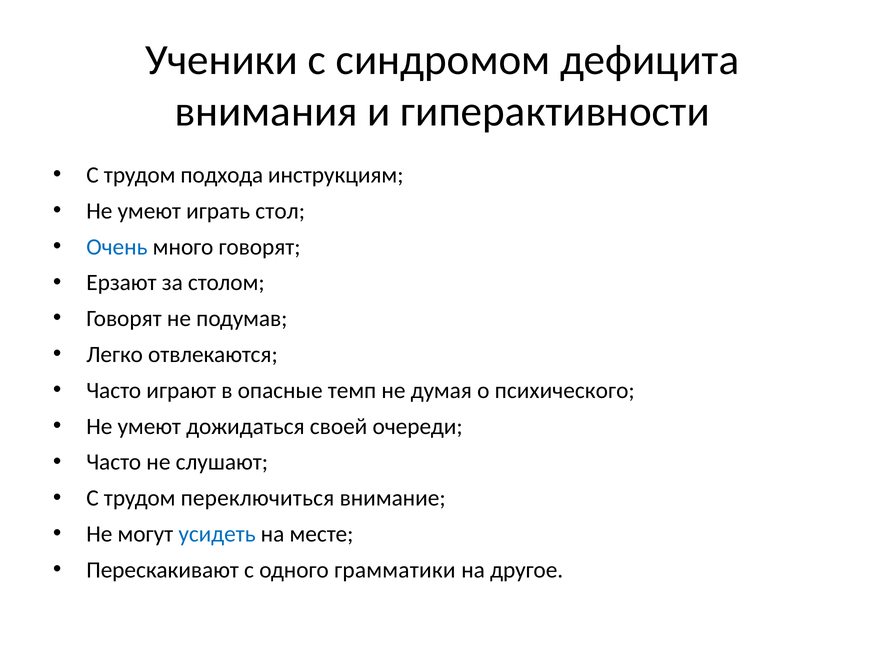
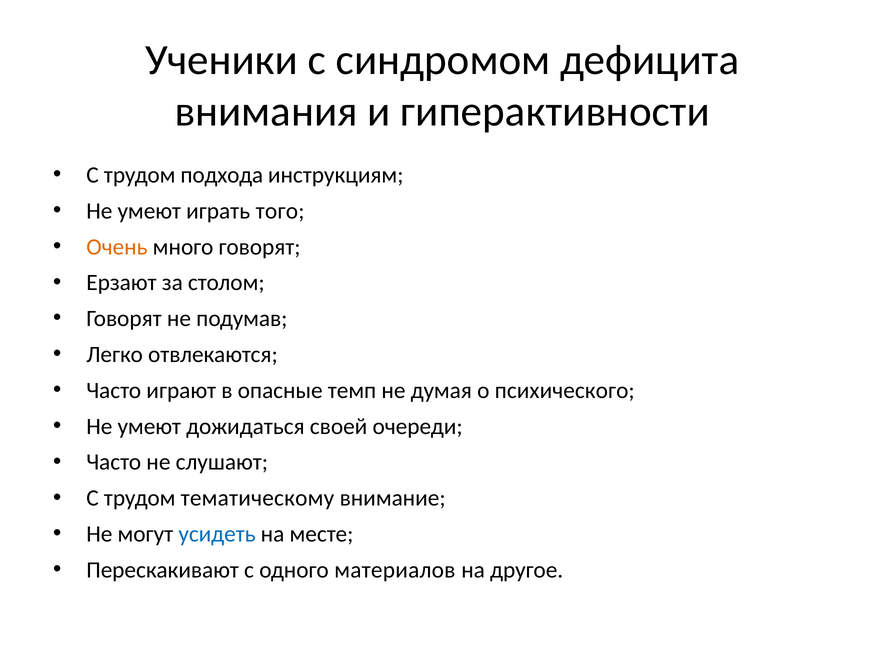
стол: стол -> того (280, 211)
Очень colour: blue -> orange (117, 247)
переключиться: переключиться -> тематическому (257, 498)
грамматики: грамматики -> материалов (395, 570)
